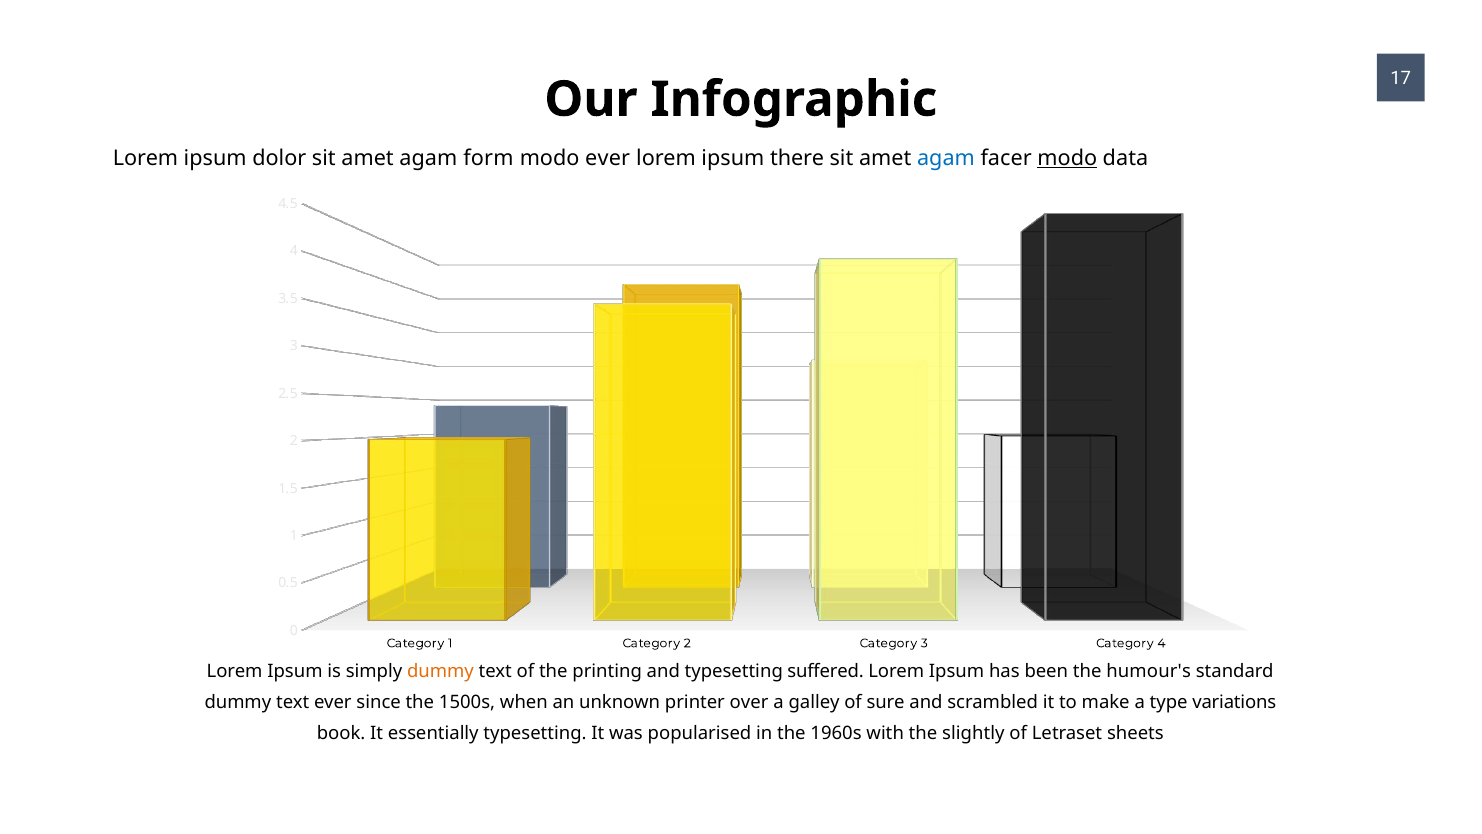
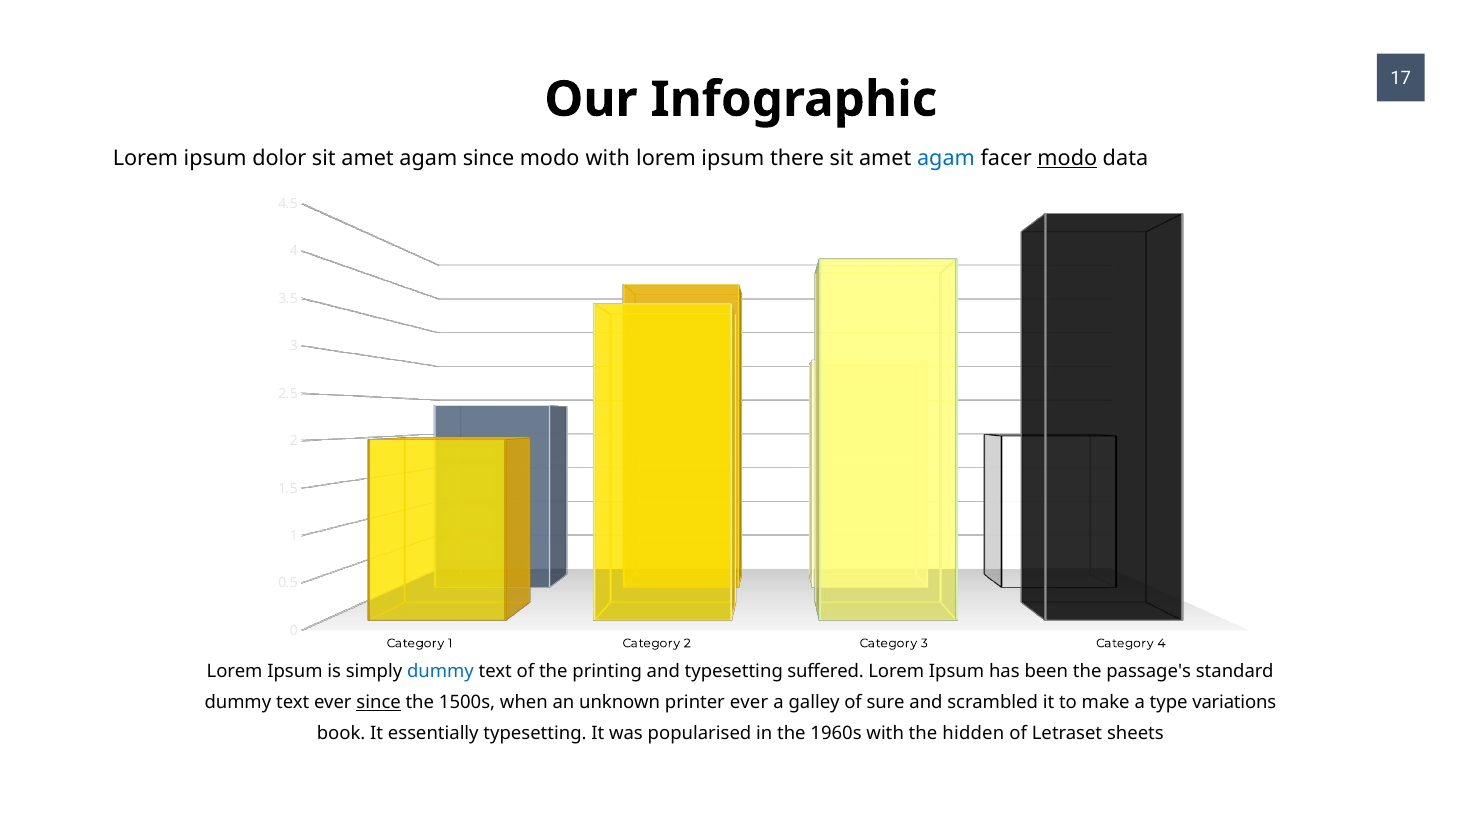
agam form: form -> since (489, 158)
modo ever: ever -> with (608, 158)
dummy colour: orange -> blue (440, 671)
humour's: humour's -> passage's (1149, 671)
since underline: none -> present (379, 702)
printer over: over -> ever (749, 702)
slightly: slightly -> hidden (973, 733)
